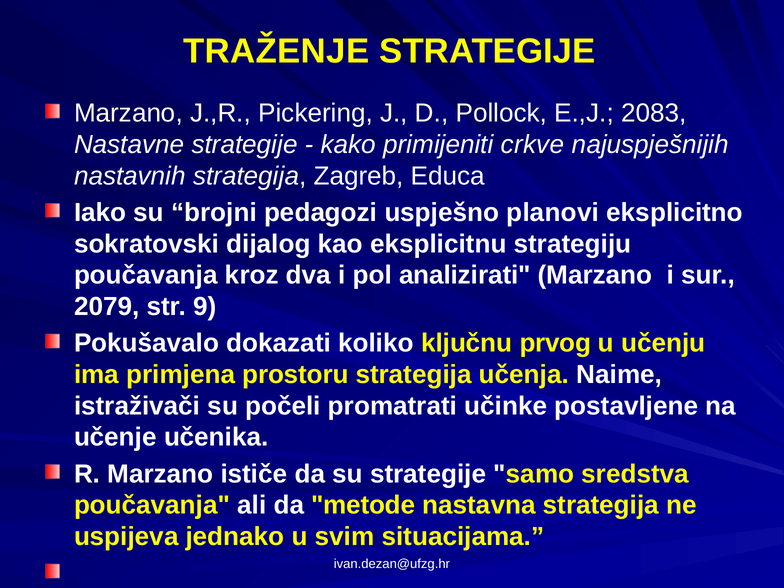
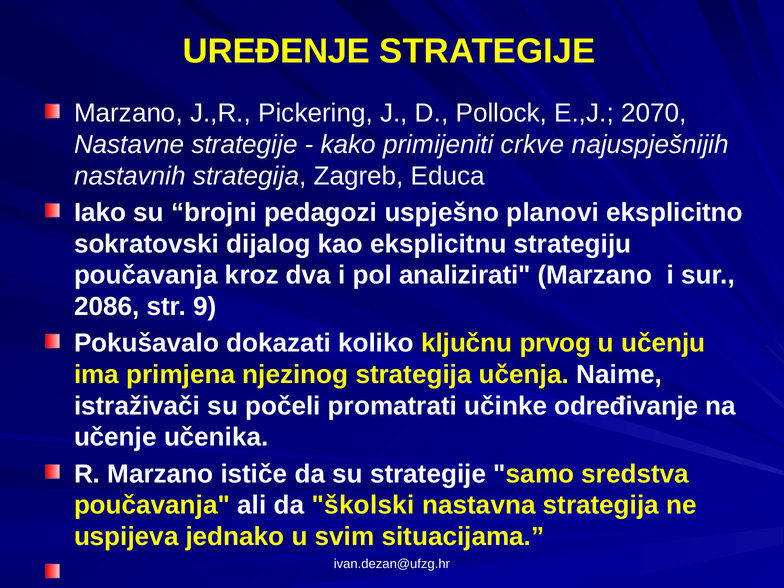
TRAŽENJE: TRAŽENJE -> UREĐENJE (277, 51)
2083: 2083 -> 2070 (654, 113)
2079: 2079 -> 2086 (107, 307)
prostoru: prostoru -> njezinog (295, 375)
postavljene: postavljene -> određivanje (626, 406)
metode: metode -> školski (363, 505)
